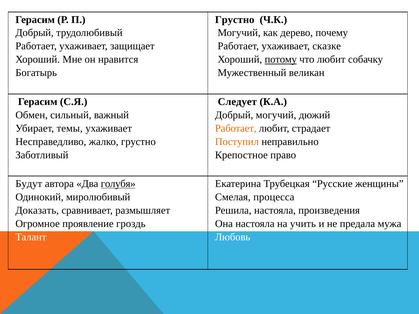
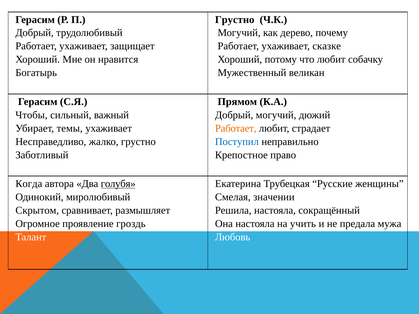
потому underline: present -> none (281, 60)
Следует: Следует -> Прямом (237, 102)
Обмен: Обмен -> Чтобы (32, 115)
Поступил colour: orange -> blue (237, 142)
Будут: Будут -> Когда (29, 184)
процесса: процесса -> значении (274, 197)
Доказать: Доказать -> Скрытом (37, 210)
произведения: произведения -> сокращённый (329, 210)
